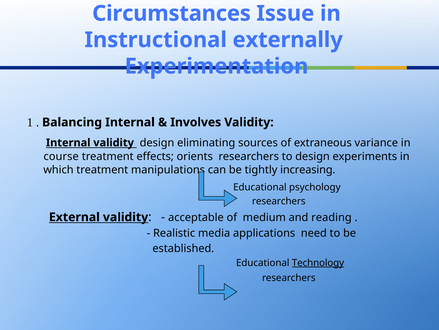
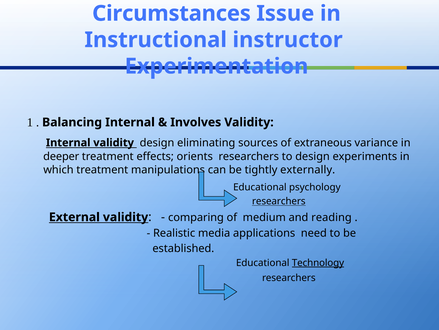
externally: externally -> instructor (288, 40)
course: course -> deeper (61, 156)
increasing: increasing -> externally (308, 169)
researchers underline: none -> present (279, 201)
acceptable: acceptable -> comparing (196, 217)
